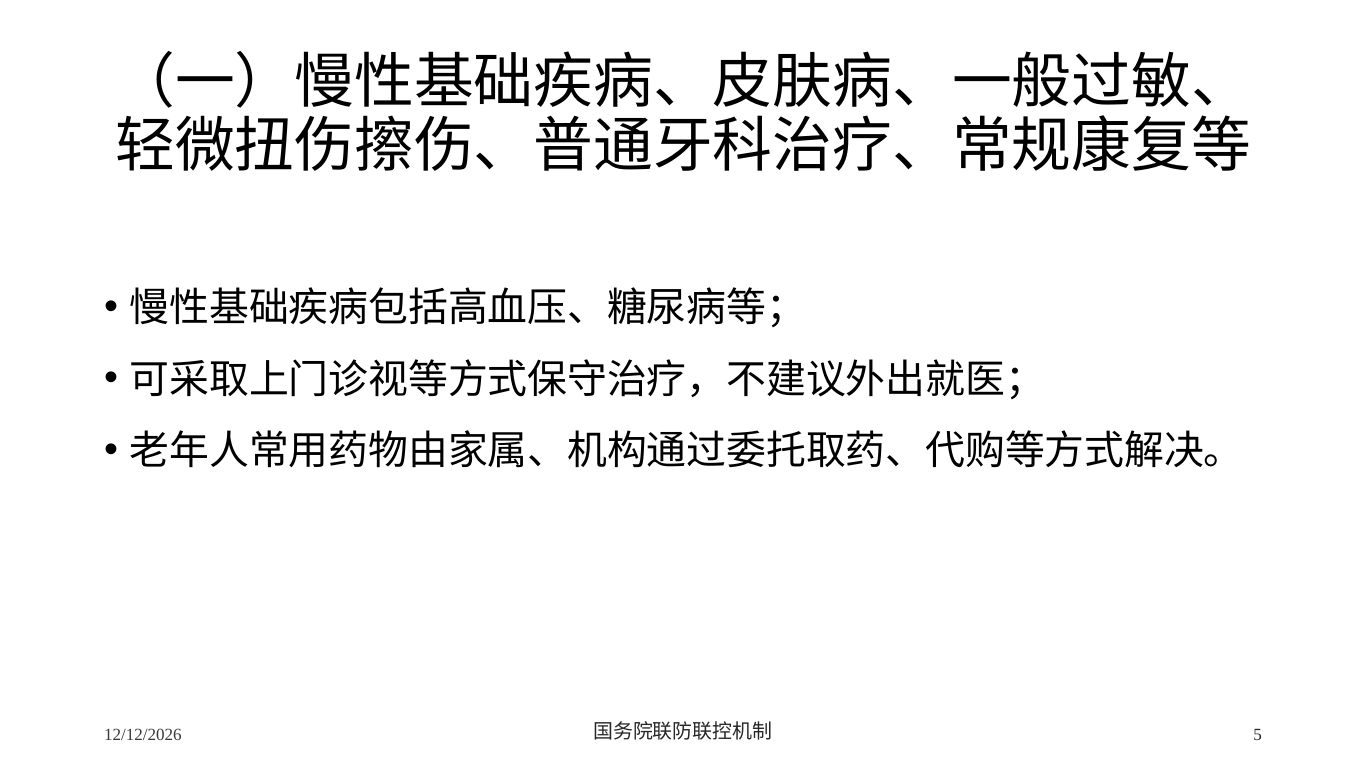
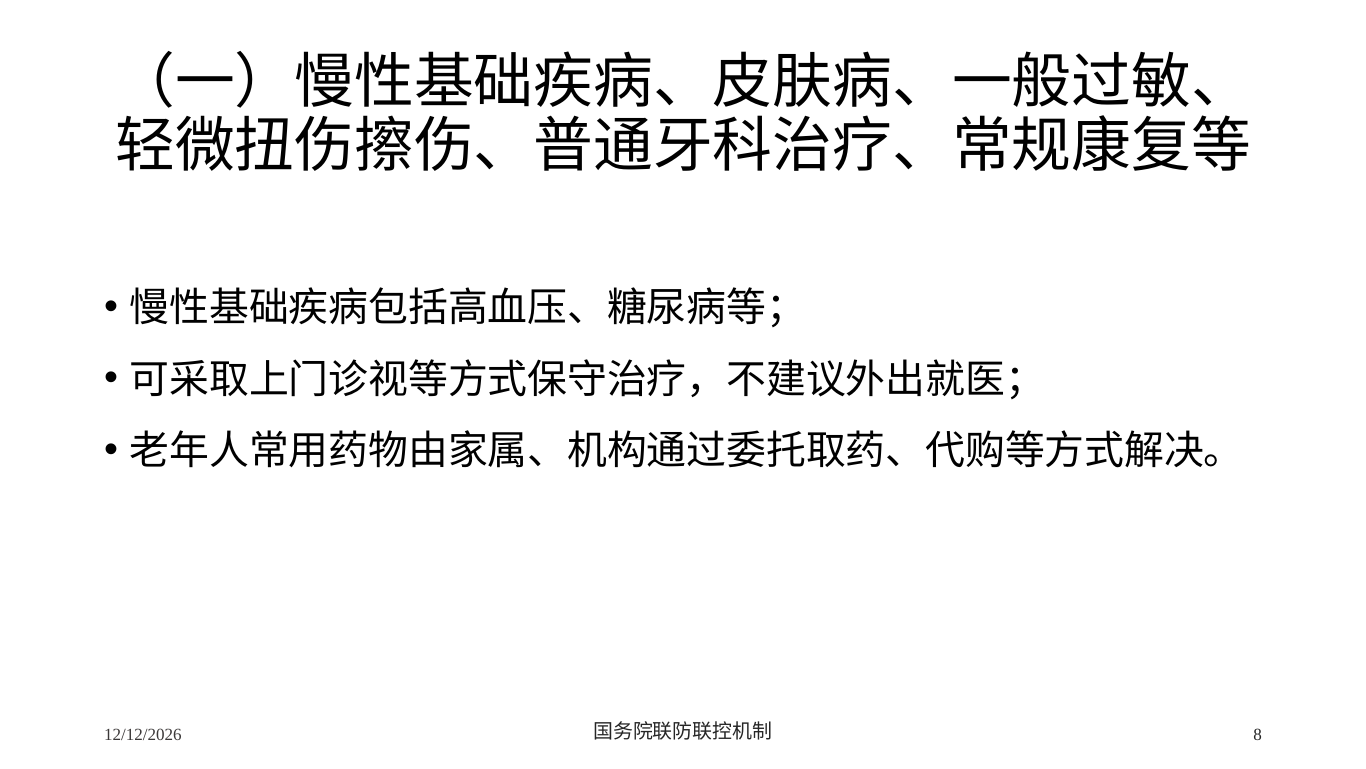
5: 5 -> 8 (1258, 734)
